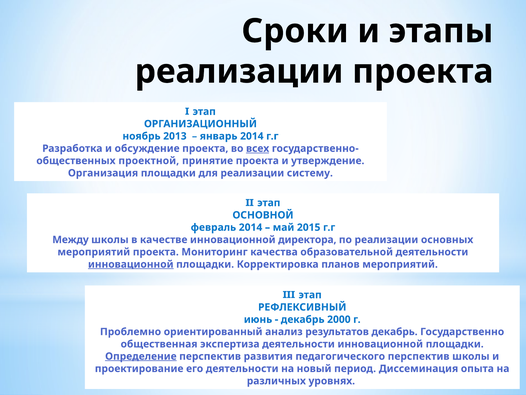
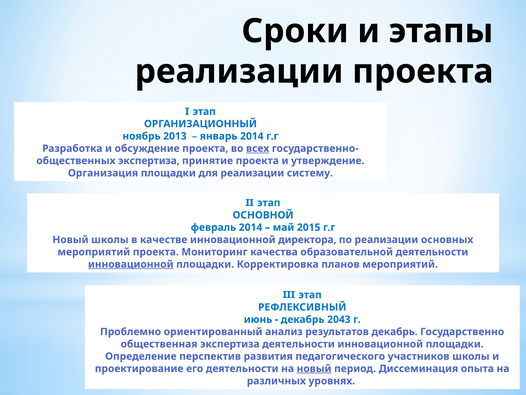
проектной: проектной -> экспертиза (149, 161)
Между: Между -> Новый (70, 239)
2000: 2000 -> 2043 (339, 319)
Определение underline: present -> none (141, 356)
педагогического перспектив: перспектив -> участников (419, 356)
новый underline: none -> present (314, 368)
